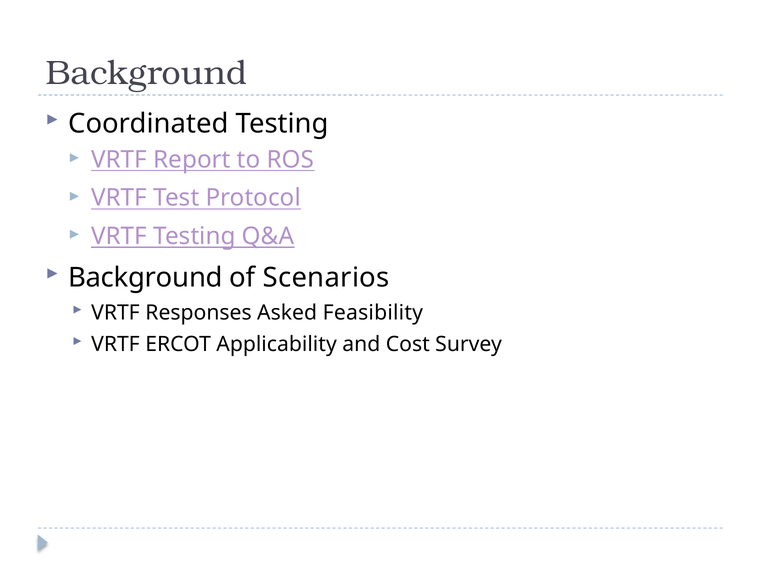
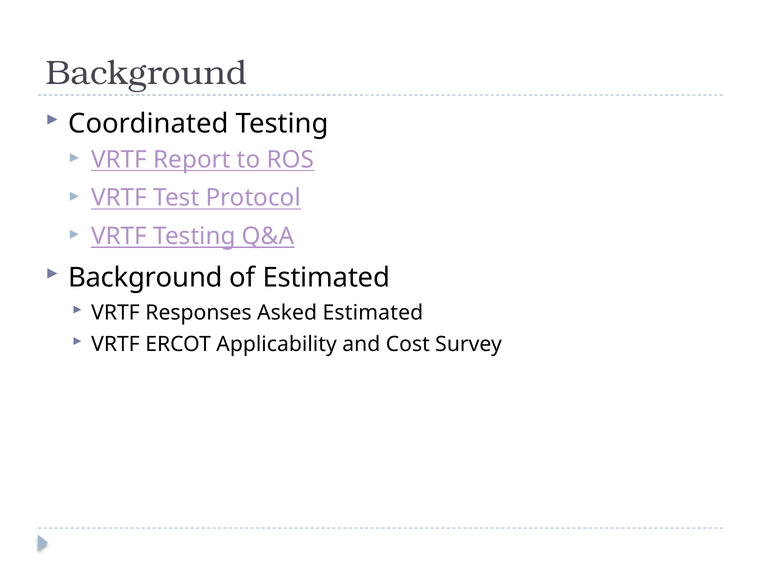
of Scenarios: Scenarios -> Estimated (326, 278)
Asked Feasibility: Feasibility -> Estimated (373, 313)
